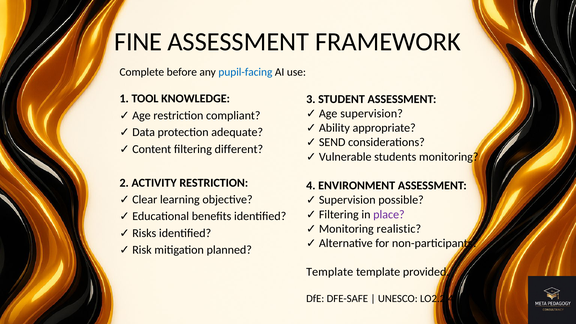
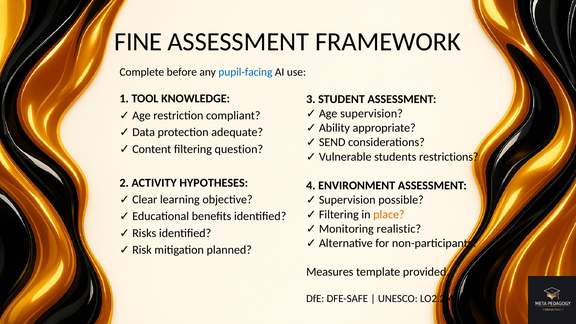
different: different -> question (239, 149)
monitoring: monitoring -> restrictions (449, 157)
ACTIVITY RESTRICTION: RESTRICTION -> HYPOTHESES (214, 183)
place colour: purple -> orange (389, 214)
Template: Template -> Measures (330, 272)
